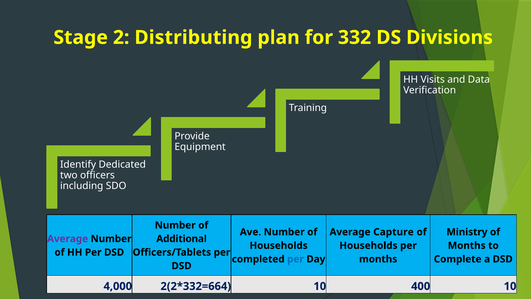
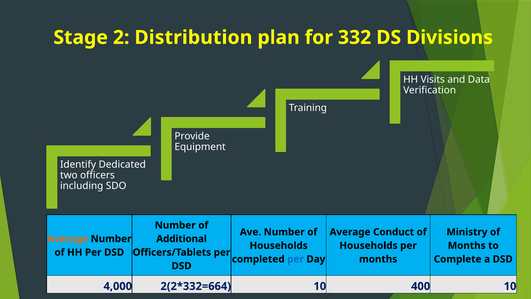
Distributing: Distributing -> Distribution (193, 37)
Capture: Capture -> Conduct (394, 232)
Average colour: purple -> orange (68, 239)
